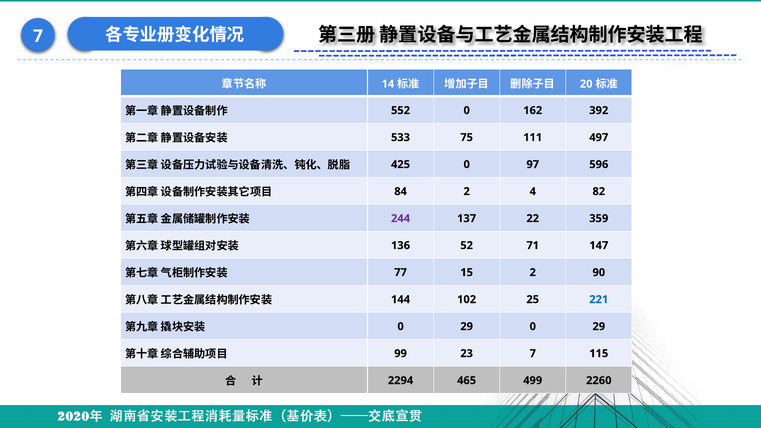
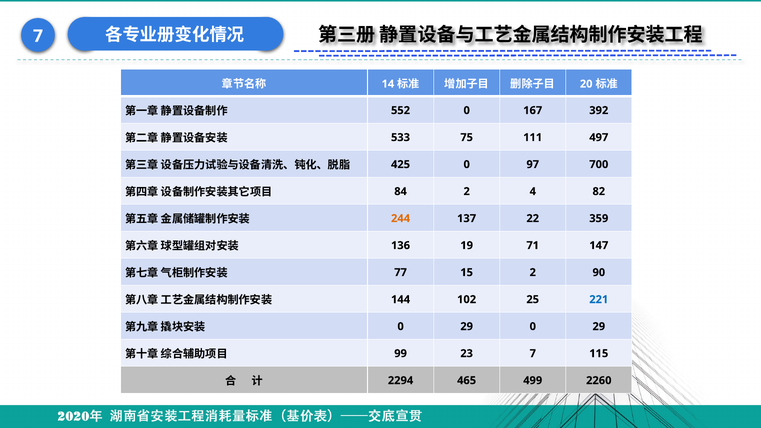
162: 162 -> 167 (533, 110)
596: 596 -> 700 (599, 164)
244 colour: purple -> orange (401, 218)
52: 52 -> 19 (467, 245)
